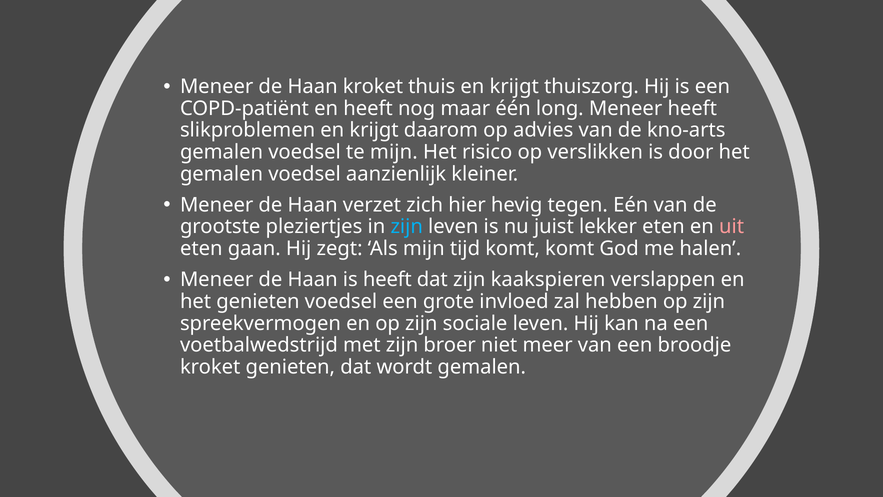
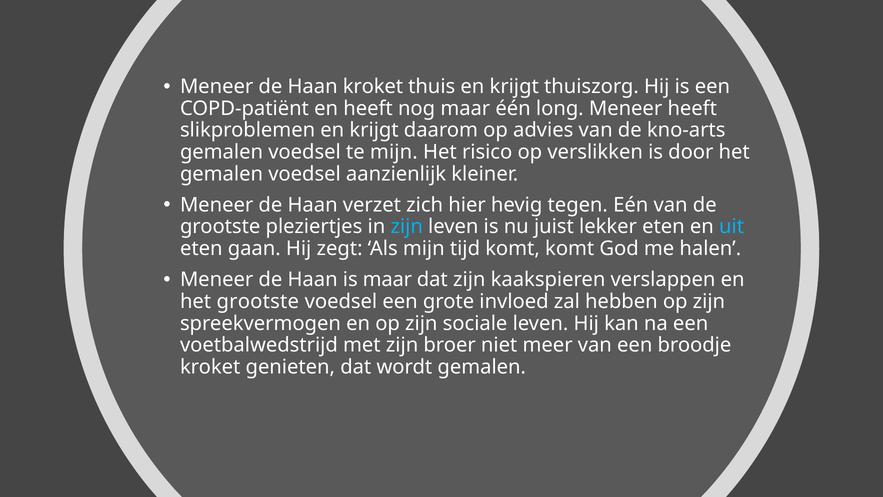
uit colour: pink -> light blue (732, 227)
is heeft: heeft -> maar (387, 280)
het genieten: genieten -> grootste (258, 301)
